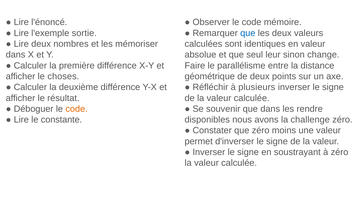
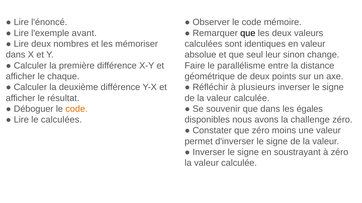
sortie: sortie -> avant (84, 33)
que colour: blue -> black (248, 33)
choses: choses -> chaque (63, 77)
rendre: rendre -> égales (310, 109)
le constante: constante -> calculées (61, 120)
